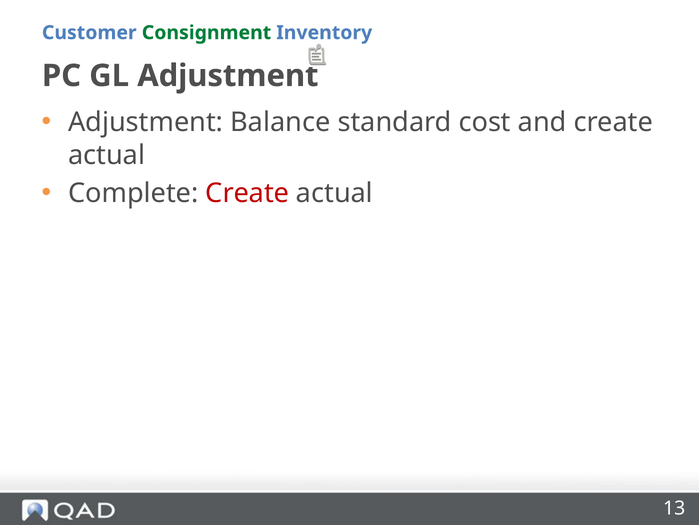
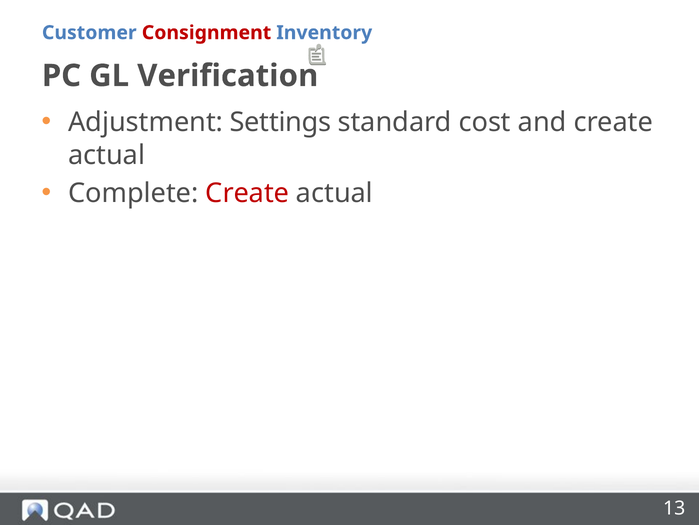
Consignment colour: green -> red (207, 33)
GL Adjustment: Adjustment -> Verification (228, 76)
Balance: Balance -> Settings (281, 122)
